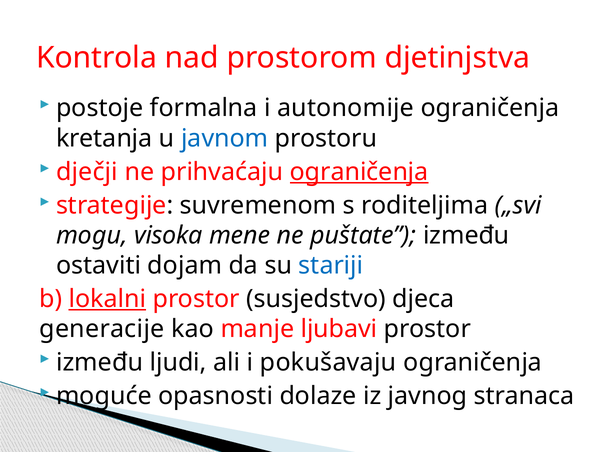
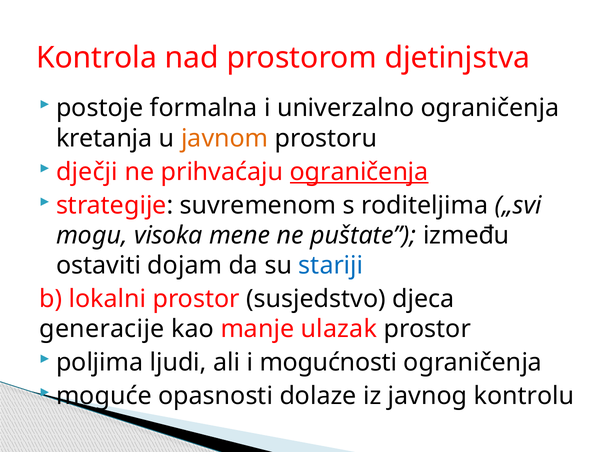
autonomije: autonomije -> univerzalno (346, 108)
javnom colour: blue -> orange (225, 138)
lokalni underline: present -> none (107, 299)
ljubavi: ljubavi -> ulazak (339, 329)
između: između -> poljima (100, 362)
pokušavaju: pokušavaju -> mogućnosti (328, 362)
stranaca: stranaca -> kontrolu (524, 396)
